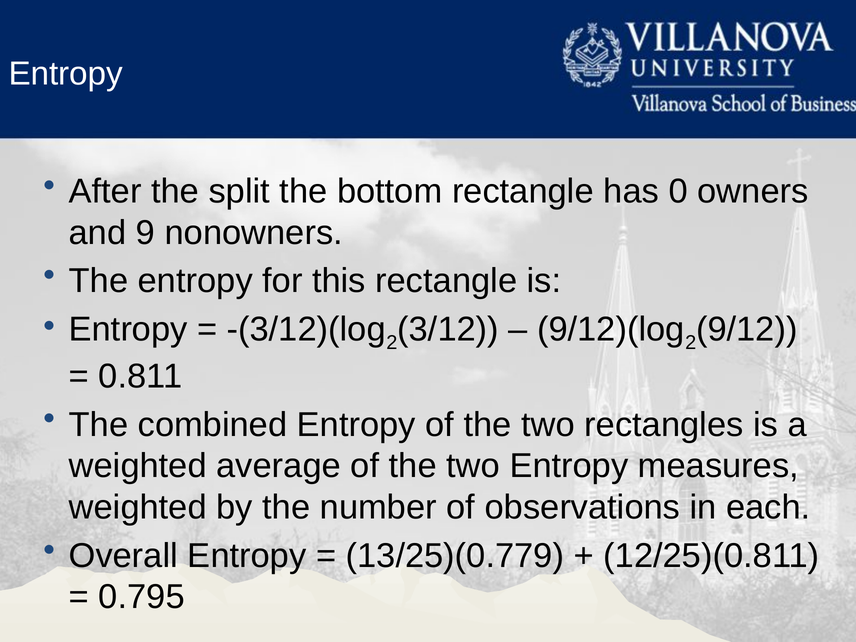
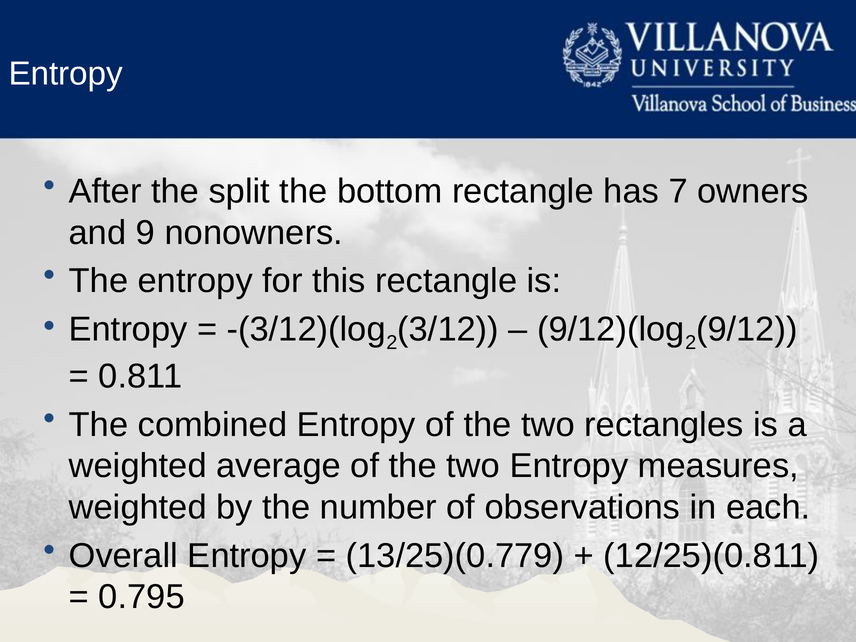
0: 0 -> 7 (678, 191)
